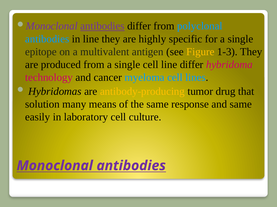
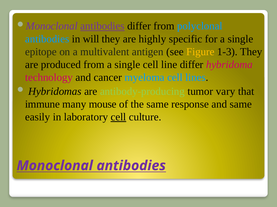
in line: line -> will (91, 39)
antibody-producing colour: yellow -> light green (142, 92)
drug: drug -> vary (226, 92)
solution: solution -> immune (42, 104)
means: means -> mouse (103, 104)
cell underline: none -> present (118, 117)
